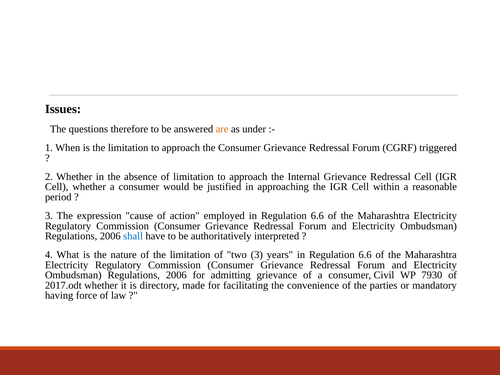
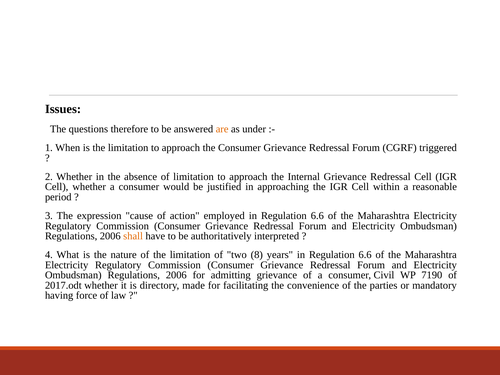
shall colour: blue -> orange (133, 236)
two 3: 3 -> 8 (257, 255)
7930: 7930 -> 7190 (432, 275)
